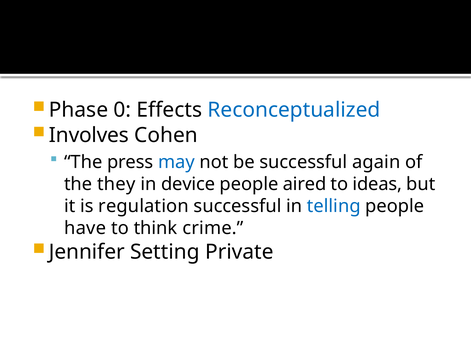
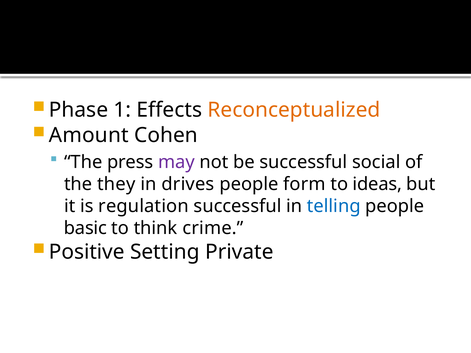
0: 0 -> 1 (122, 110)
Reconceptualized colour: blue -> orange (294, 110)
Involves: Involves -> Amount (89, 135)
may colour: blue -> purple (176, 162)
again: again -> social (376, 162)
device: device -> drives (188, 184)
aired: aired -> form (304, 184)
have: have -> basic (85, 228)
Jennifer: Jennifer -> Positive (87, 252)
